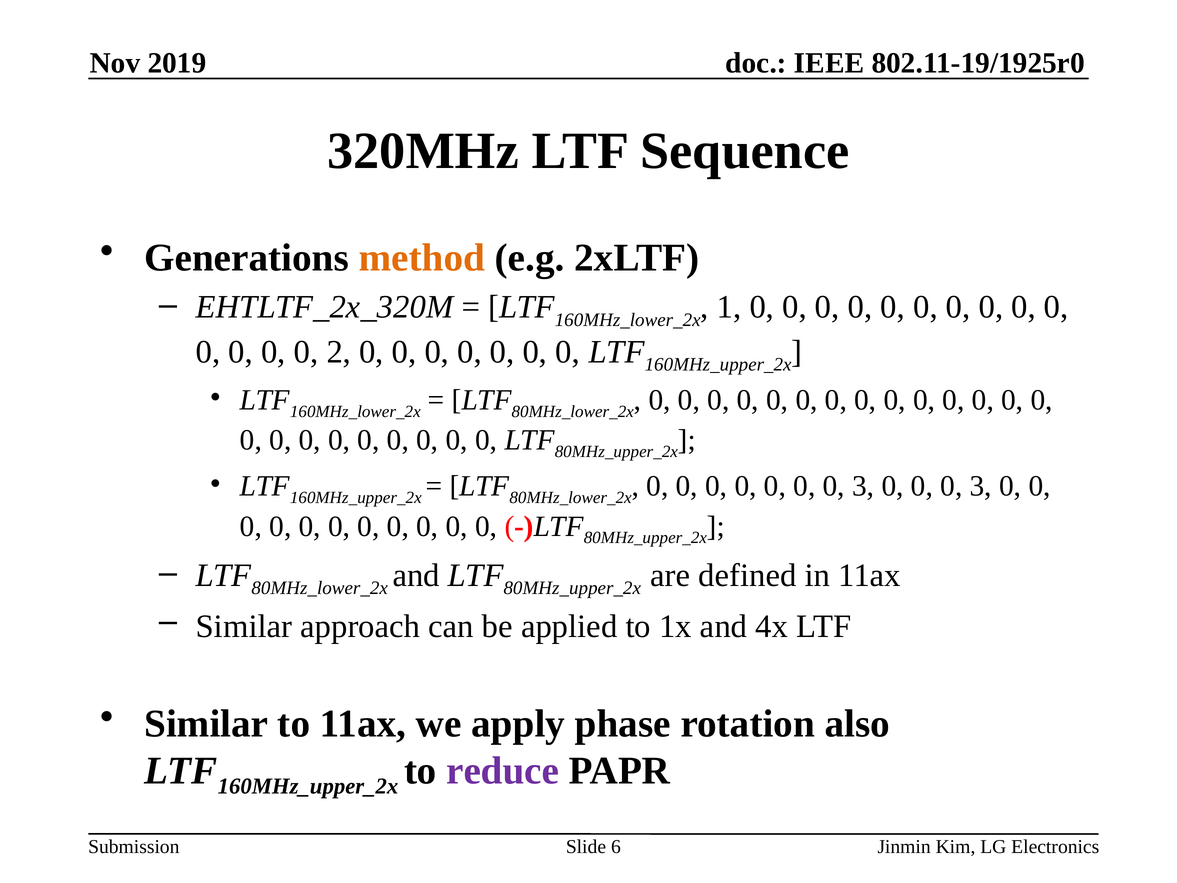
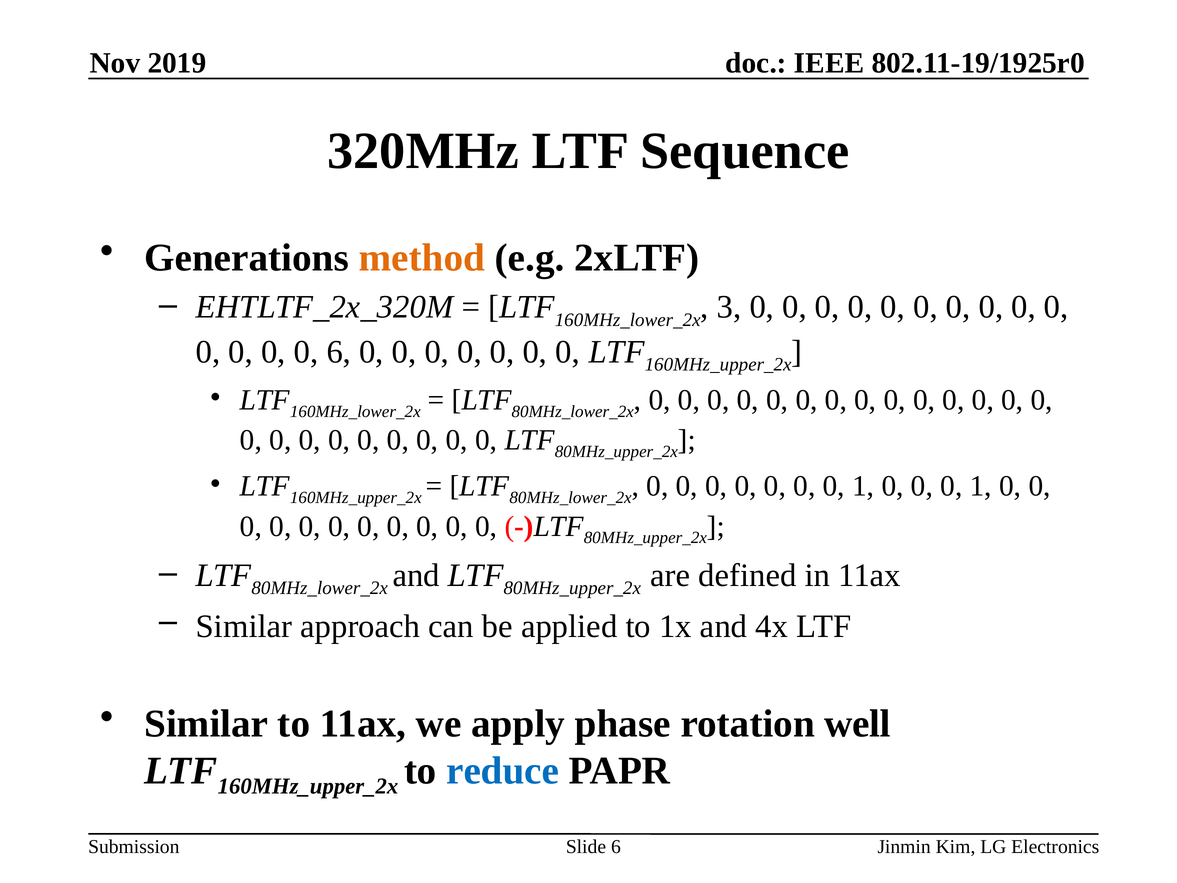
1: 1 -> 3 (729, 307)
0 2: 2 -> 6 (339, 352)
3: 3 -> 1 (863, 486)
3: 3 -> 1 (981, 486)
also: also -> well (858, 724)
reduce colour: purple -> blue (503, 771)
